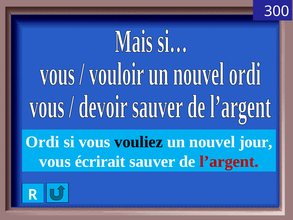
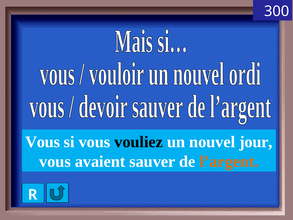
Ordi: Ordi -> Vous (43, 142)
écrirait: écrirait -> avaient (100, 161)
l’argent colour: red -> orange (229, 161)
